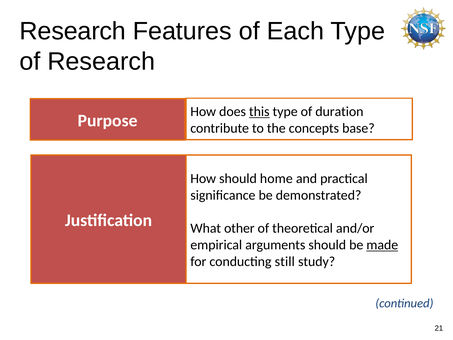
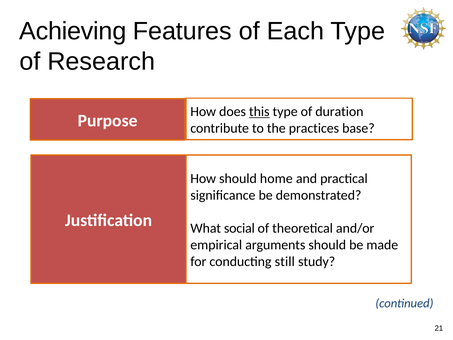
Research: Research -> Achieving (73, 31)
concepts: concepts -> practices (314, 128)
other: other -> social (239, 228)
made underline: present -> none (382, 245)
